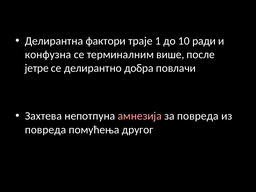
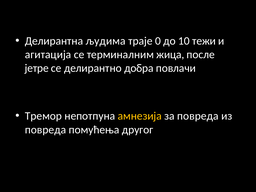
фактори: фактори -> људима (106, 41)
1: 1 -> 0 (158, 41)
ради: ради -> тежи (204, 41)
конфузна: конфузна -> агитација (48, 55)
више: више -> жица (170, 55)
Захтева: Захтева -> Тремор (43, 116)
амнезија colour: pink -> yellow (140, 116)
